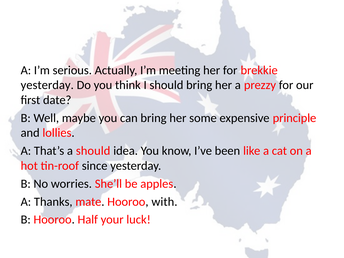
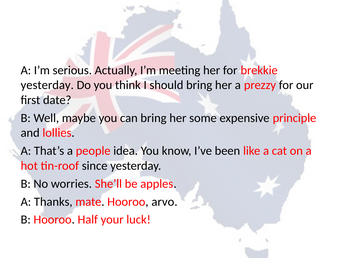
a should: should -> people (93, 151)
with: with -> arvo (164, 202)
